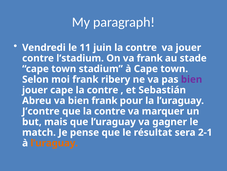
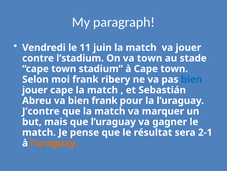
juin la contre: contre -> match (141, 47)
va frank: frank -> town (150, 58)
bien colour: purple -> blue (192, 79)
contre: contre -> match (103, 90)
que la contre: contre -> match (110, 111)
